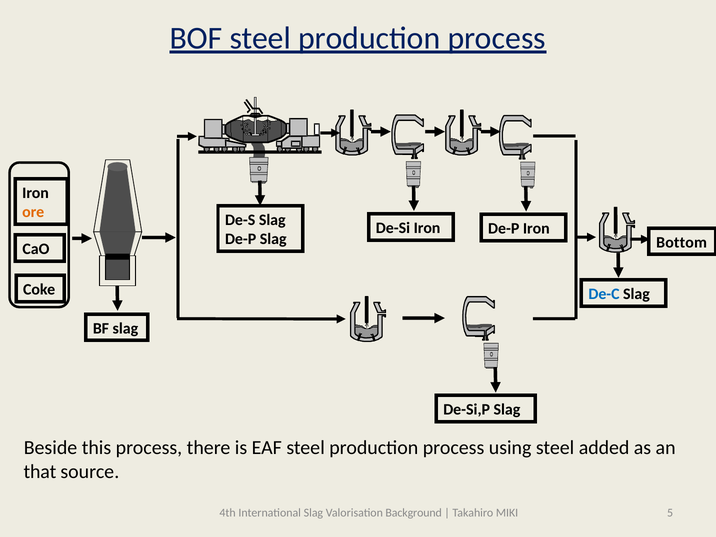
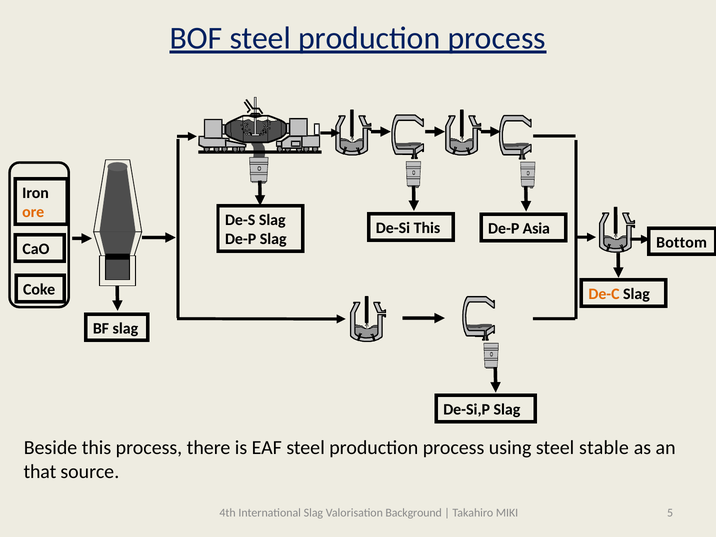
De-Si Iron: Iron -> This (427, 228)
De-P Iron: Iron -> Asia (536, 228)
De-C colour: blue -> orange (604, 294)
added: added -> stable (604, 448)
